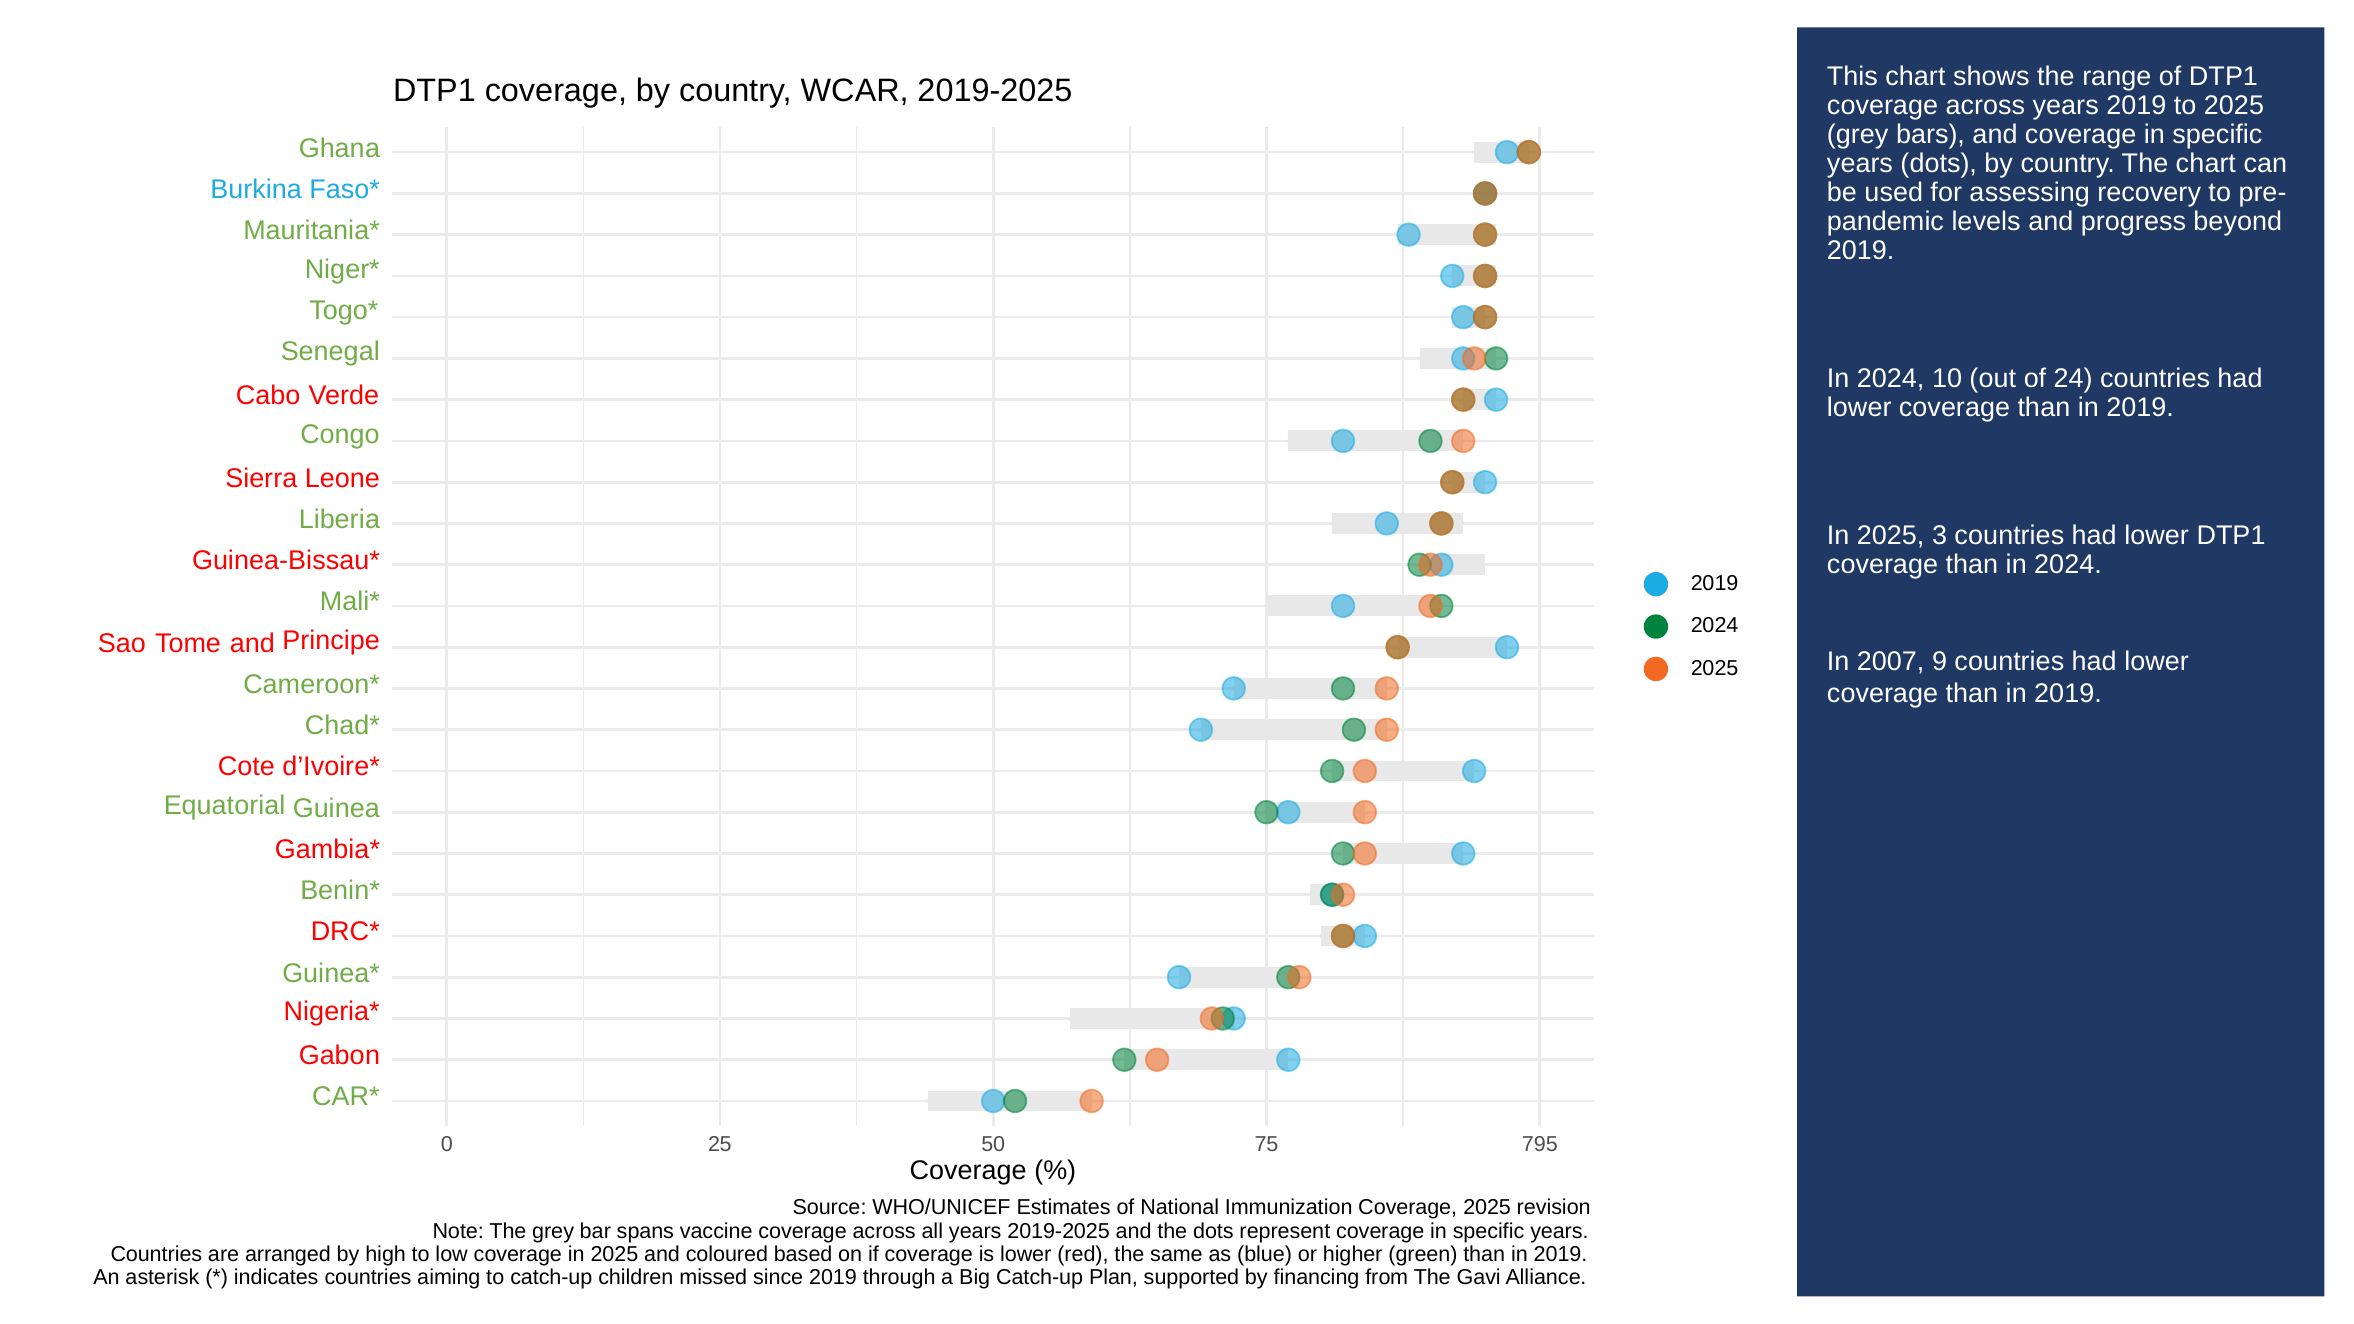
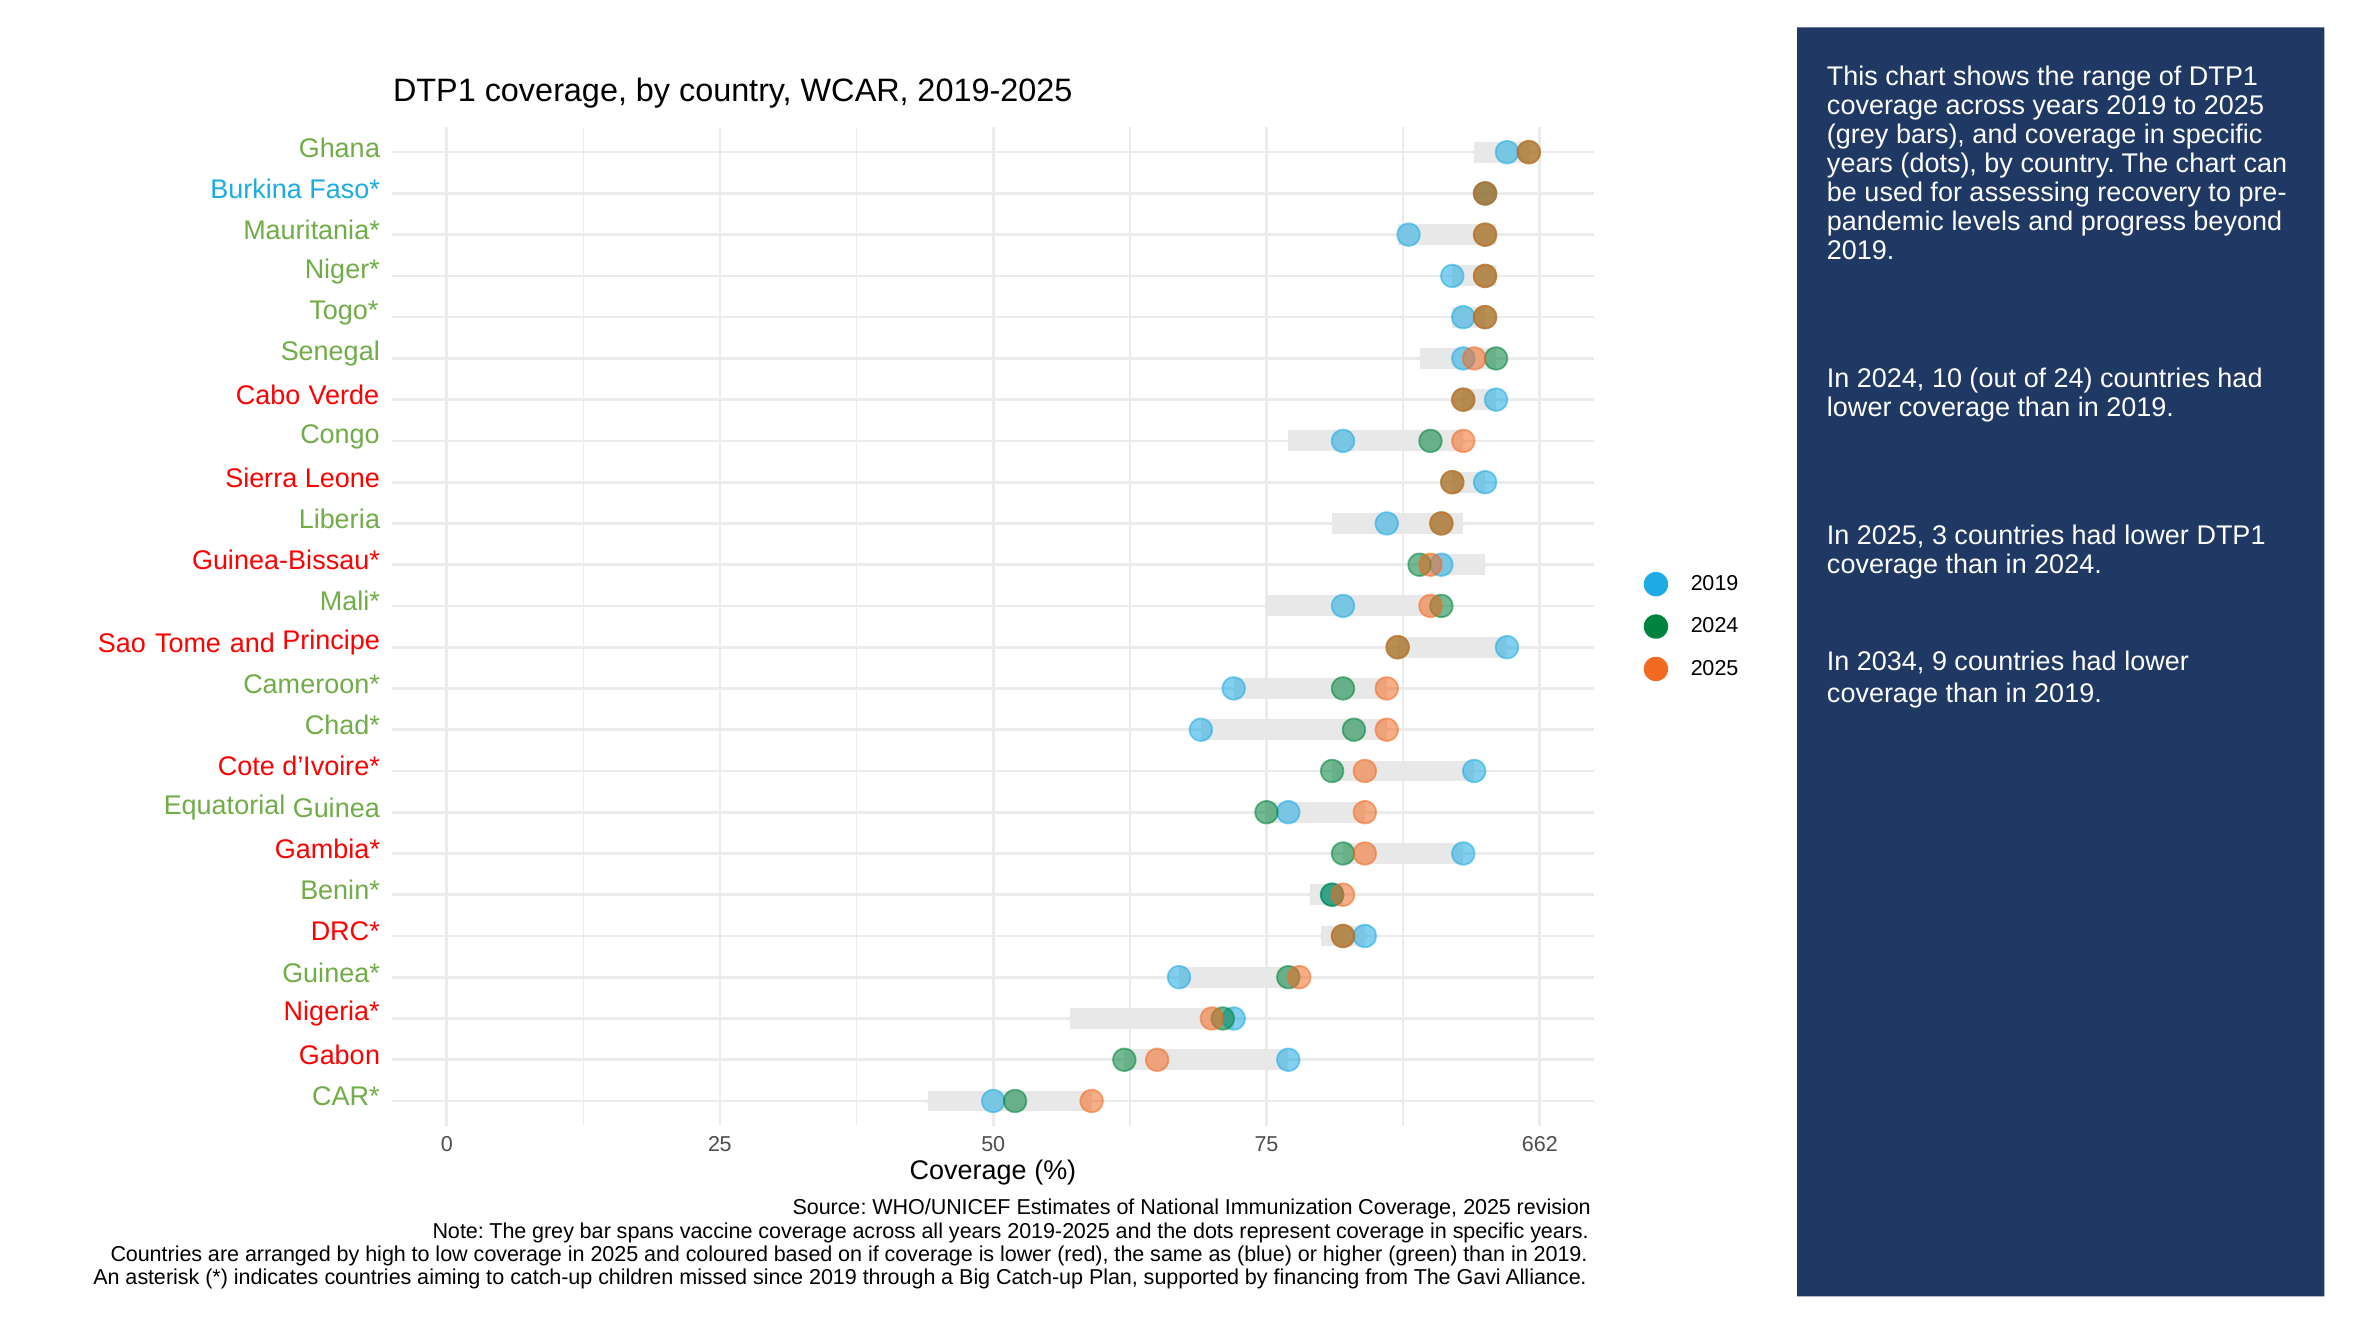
2007: 2007 -> 2034 (1891, 661)
795: 795 -> 662 (1540, 1145)
